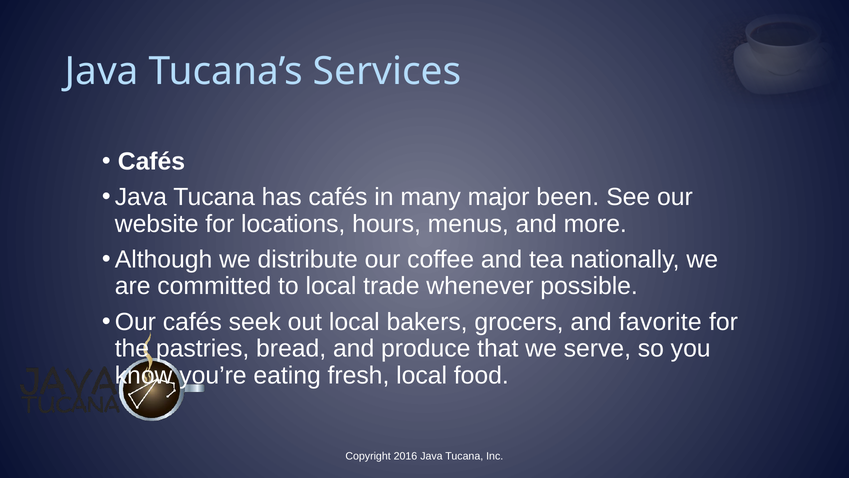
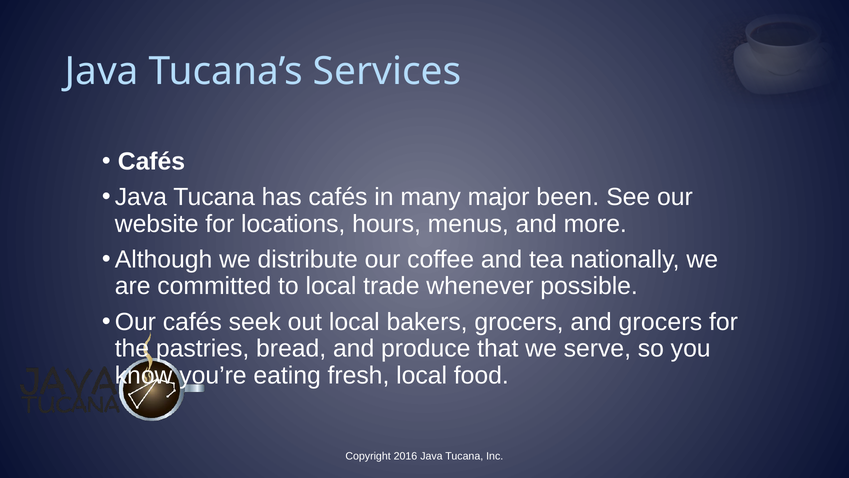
and favorite: favorite -> grocers (660, 322)
